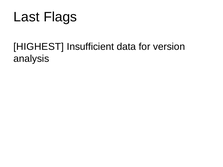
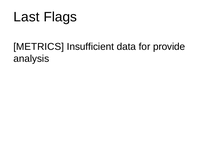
HIGHEST: HIGHEST -> METRICS (39, 47)
version: version -> provide (169, 47)
